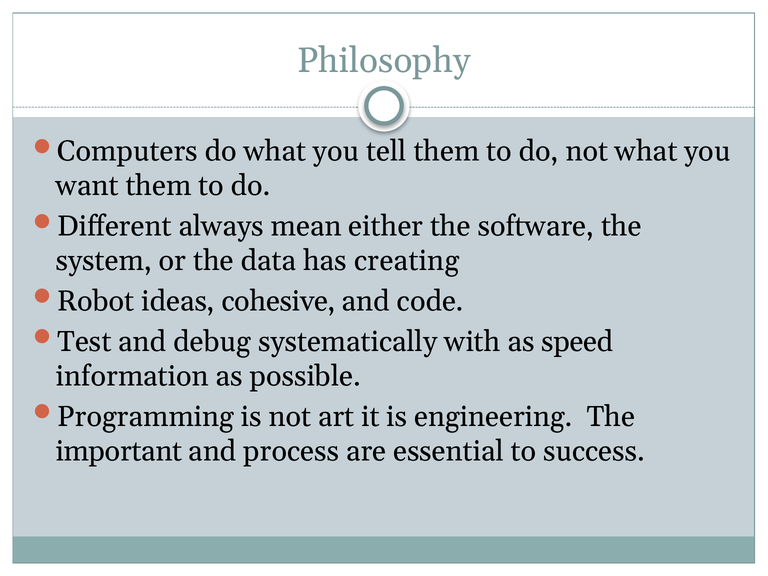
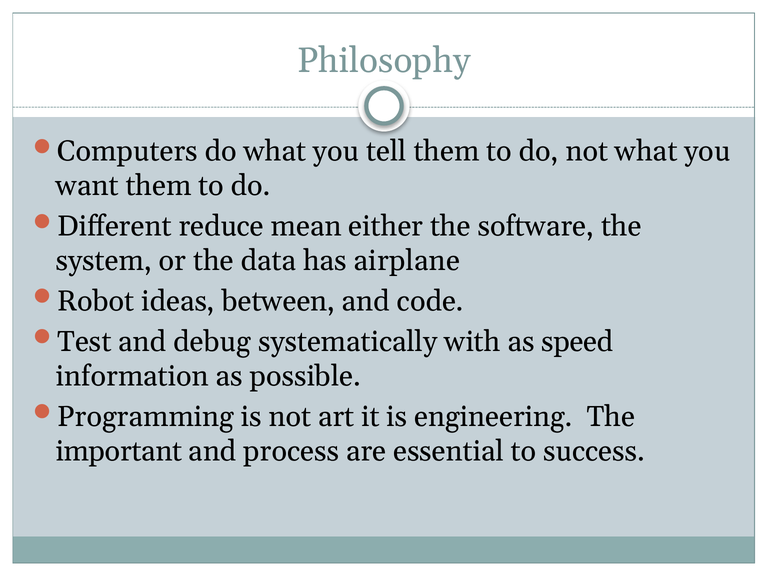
always: always -> reduce (221, 226)
creating: creating -> airplane (407, 261)
cohesive: cohesive -> between (278, 301)
